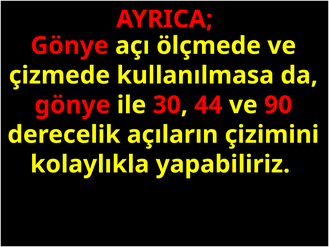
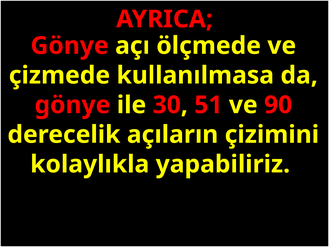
44: 44 -> 51 (208, 105)
